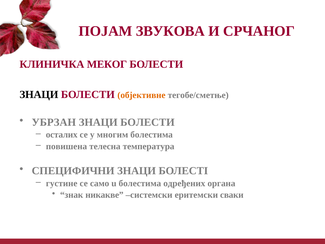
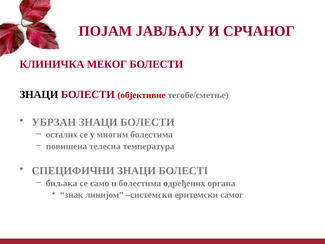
ЗВУКОВА: ЗВУКОВА -> ЈАВЉАЈУ (170, 31)
објективнe colour: orange -> red (141, 95)
густине: густине -> биљака (62, 183)
никакве: никакве -> линијом (104, 195)
сваки: сваки -> самог (232, 195)
